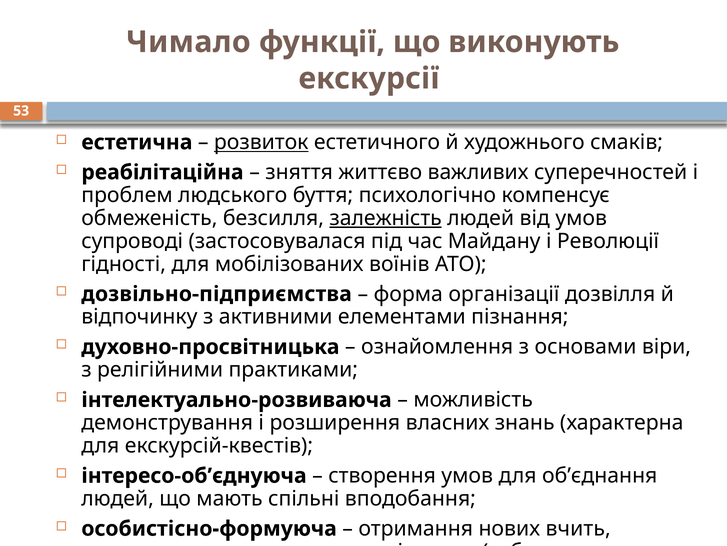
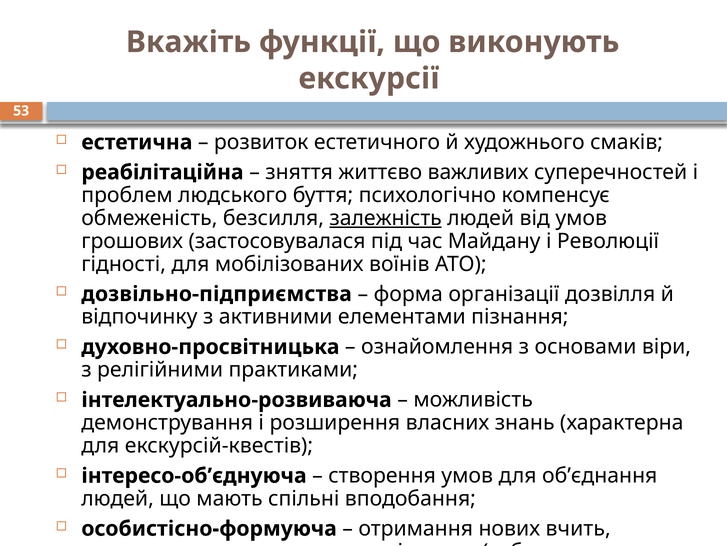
Чимало: Чимало -> Вкажіть (188, 42)
розвиток underline: present -> none (261, 142)
супроводі: супроводі -> грошових (132, 241)
